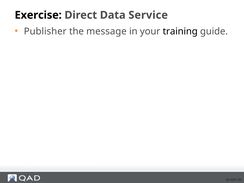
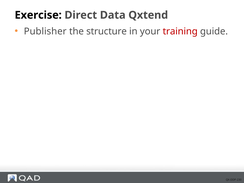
Service: Service -> Qxtend (148, 15)
message: message -> structure (107, 31)
training colour: black -> red (180, 31)
